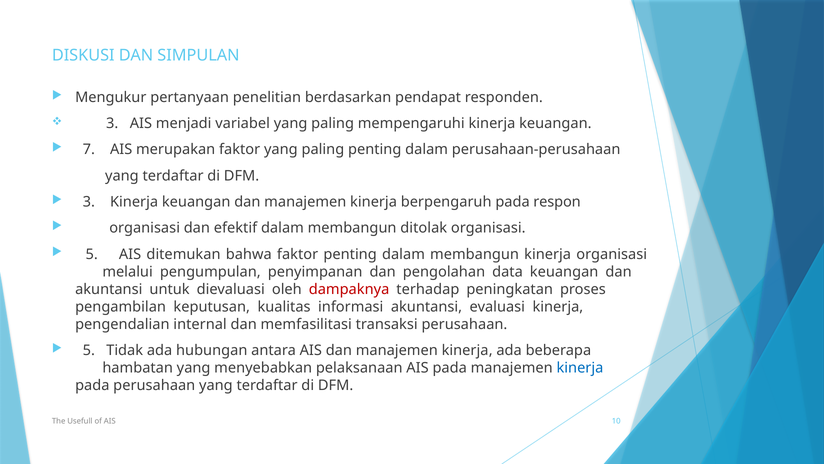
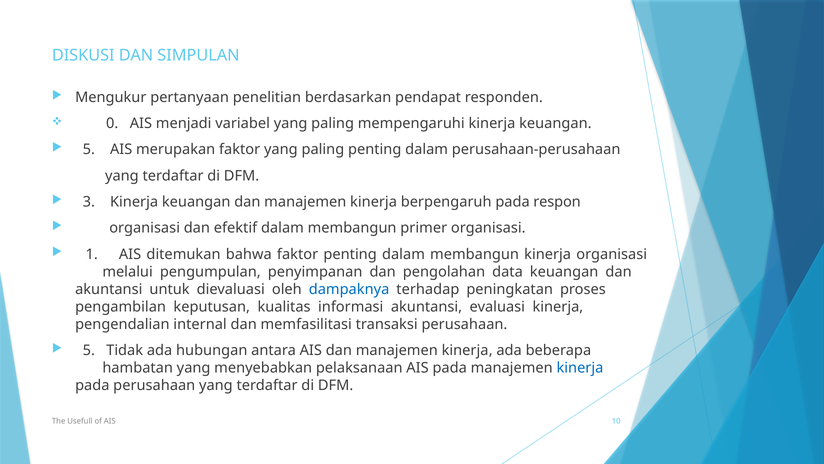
3: 3 -> 0 (112, 123)
7: 7 -> 5 (89, 150)
ditolak: ditolak -> primer (424, 228)
5: 5 -> 1 (92, 254)
dampaknya colour: red -> blue (349, 289)
